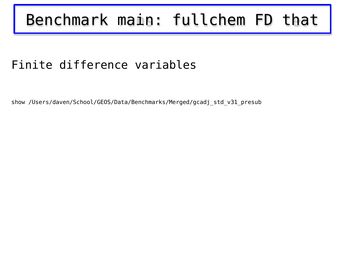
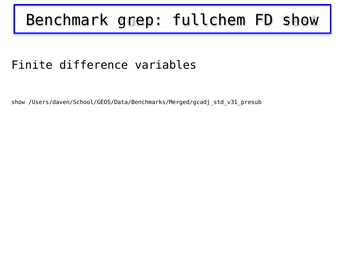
main: main -> grep (140, 20)
FD that: that -> show (300, 20)
